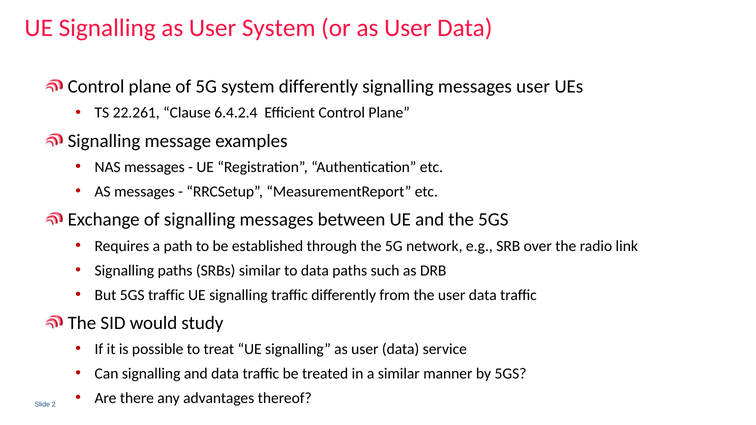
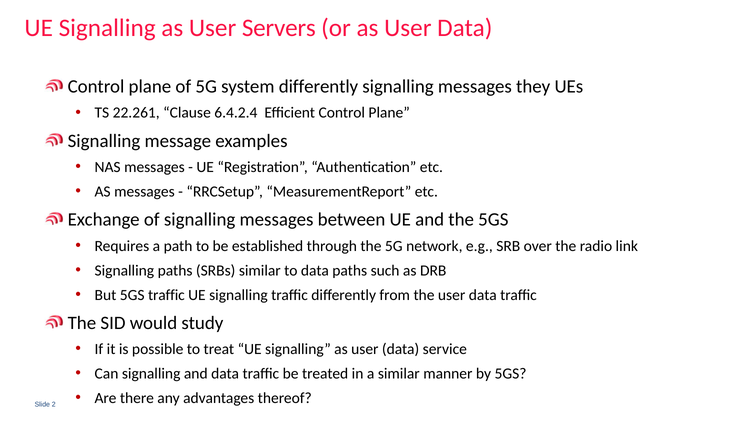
User System: System -> Servers (279, 28)
messages user: user -> they (533, 87)
